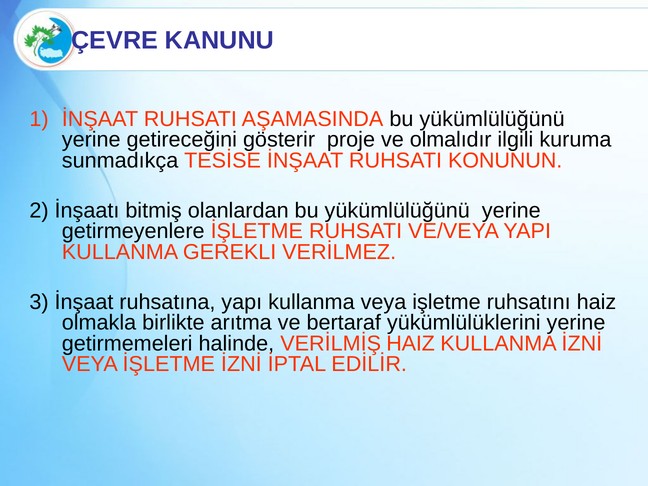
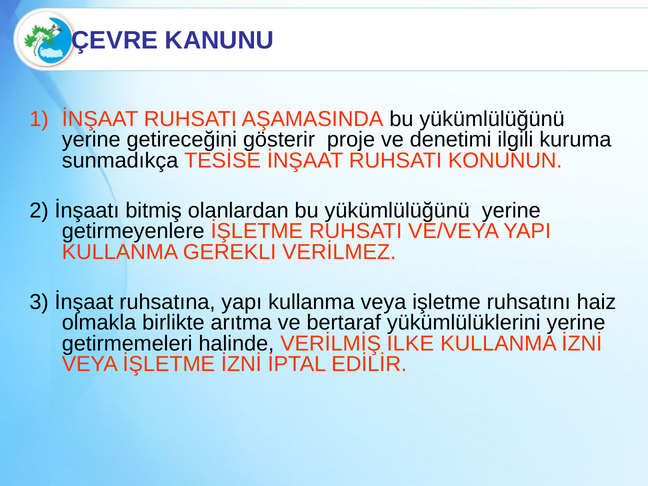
olmalıdır: olmalıdır -> denetimi (451, 140)
VERİLMİŞ HAIZ: HAIZ -> ILKE (410, 344)
